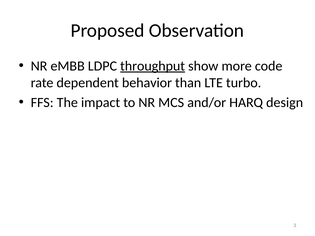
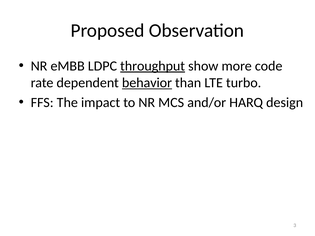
behavior underline: none -> present (147, 83)
